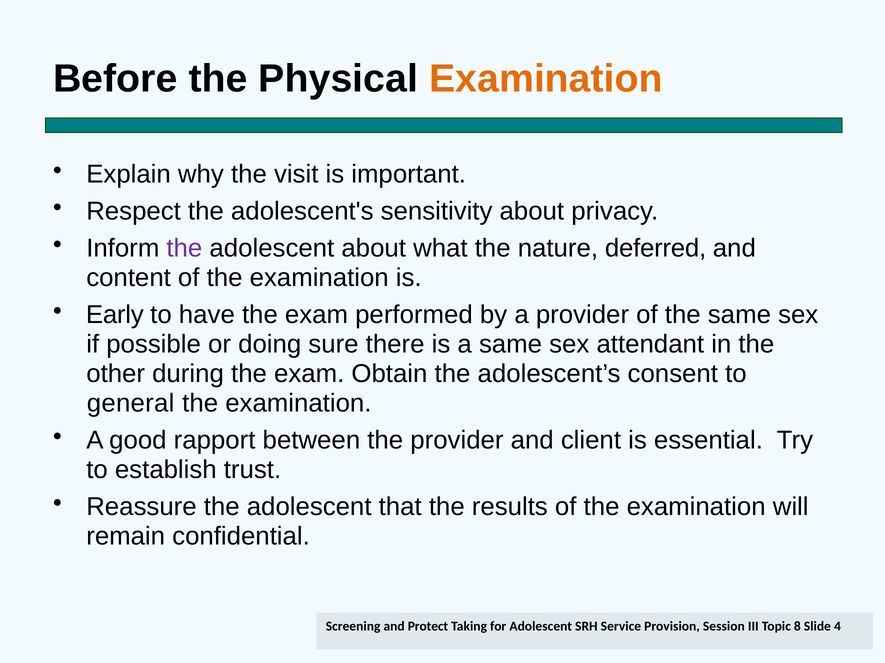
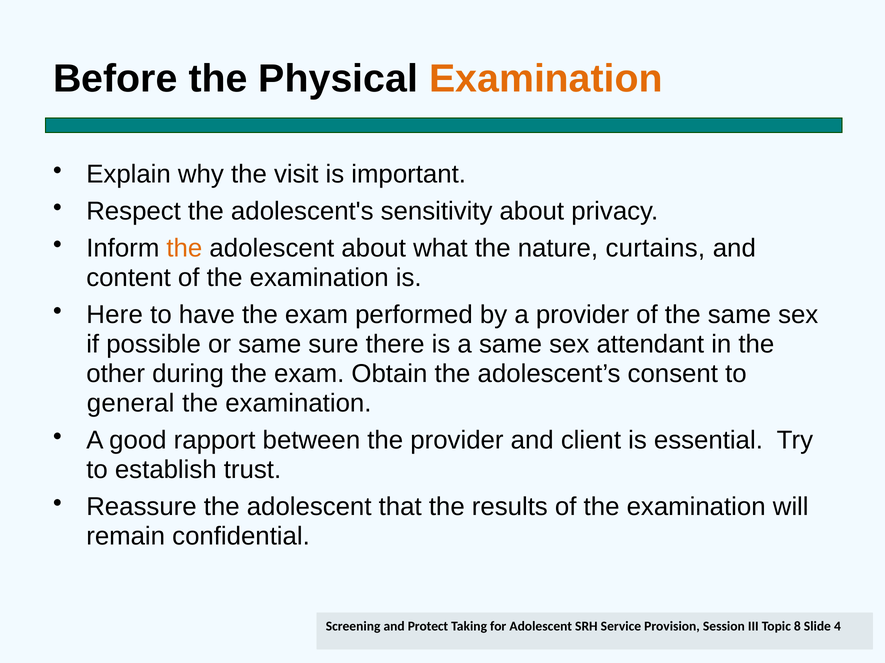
the colour: purple -> orange (184, 249)
deferred: deferred -> curtains (655, 249)
Early: Early -> Here (115, 315)
or doing: doing -> same (270, 345)
